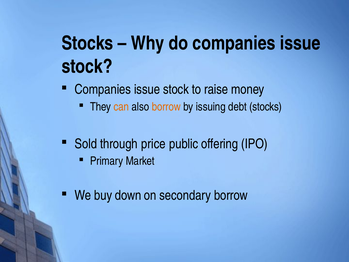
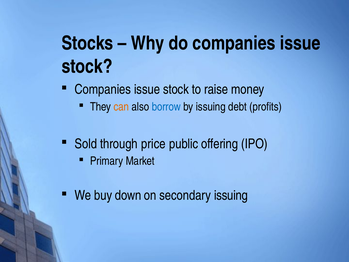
borrow colour: orange -> blue (166, 107)
debt stocks: stocks -> profits (266, 107)
secondary borrow: borrow -> issuing (231, 195)
